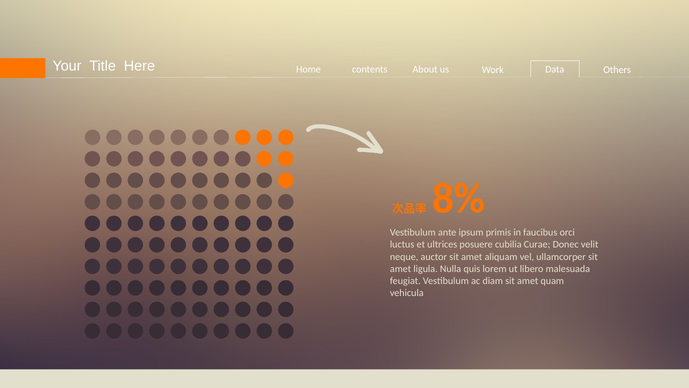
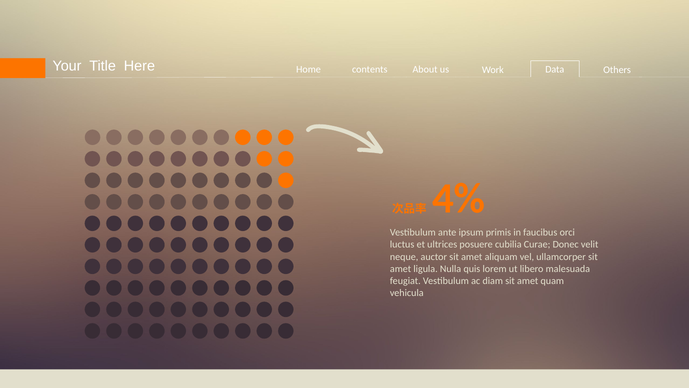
8%: 8% -> 4% (459, 198)
